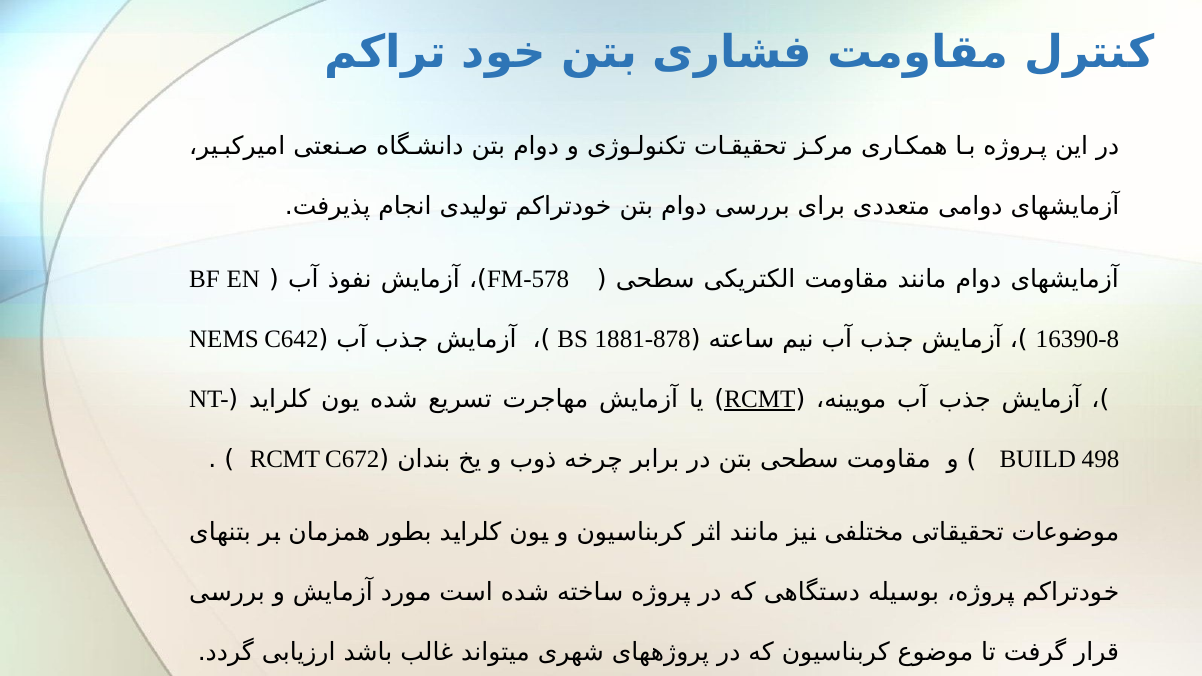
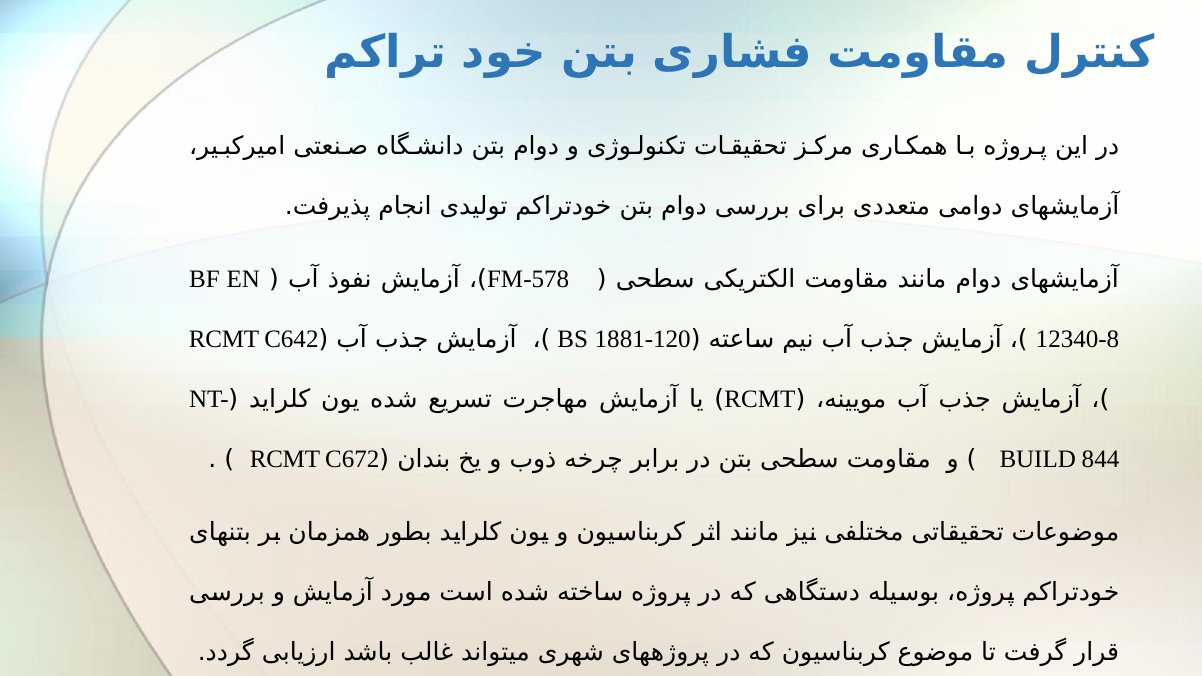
NEMS: NEMS -> RCMT (224, 339)
1881-878: 1881-878 -> 1881-120 (643, 339)
16390-8: 16390-8 -> 12340-8 (1077, 339)
RCMT underline: present -> none (760, 399)
498: 498 -> 844 (1101, 459)
